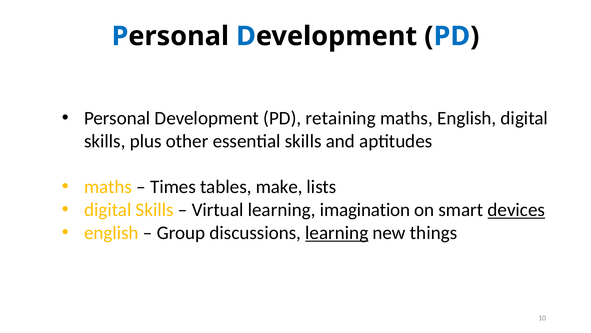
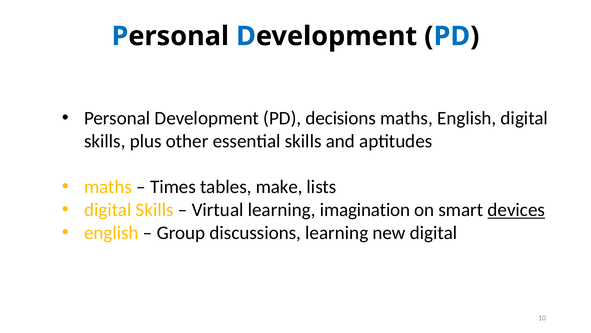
retaining: retaining -> decisions (341, 118)
learning underline: present -> none (337, 232)
new things: things -> digital (434, 232)
